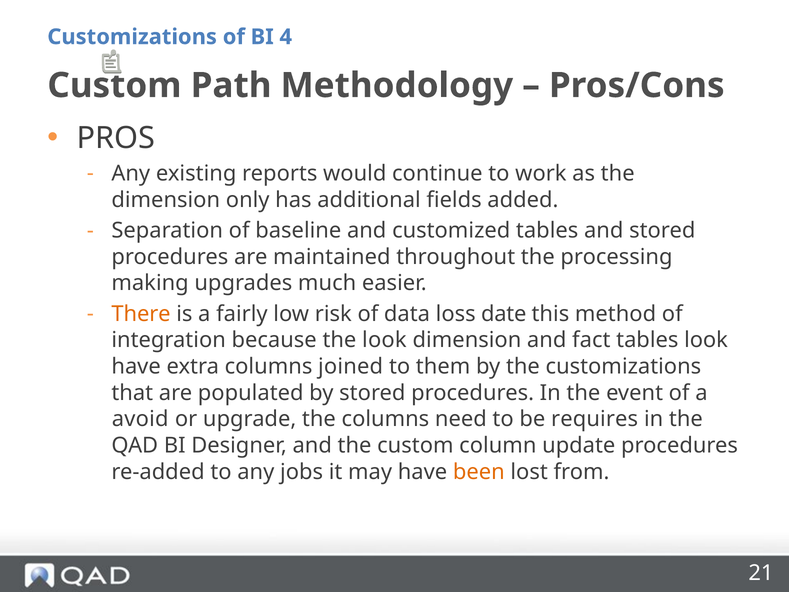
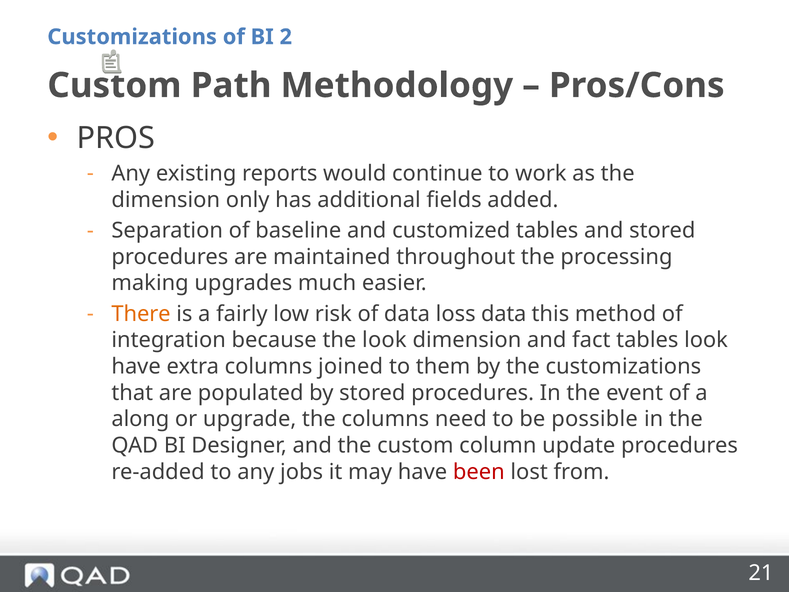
4: 4 -> 2 (286, 37)
loss date: date -> data (504, 314)
avoid: avoid -> along (140, 419)
requires: requires -> possible (595, 419)
been colour: orange -> red (479, 472)
